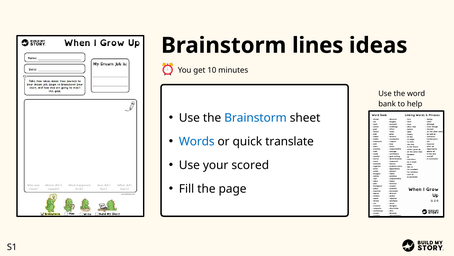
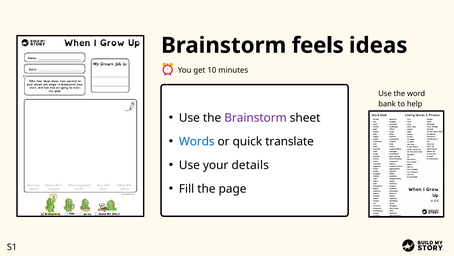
lines: lines -> feels (318, 45)
Brainstorm colour: blue -> purple (256, 118)
scored: scored -> details (250, 165)
